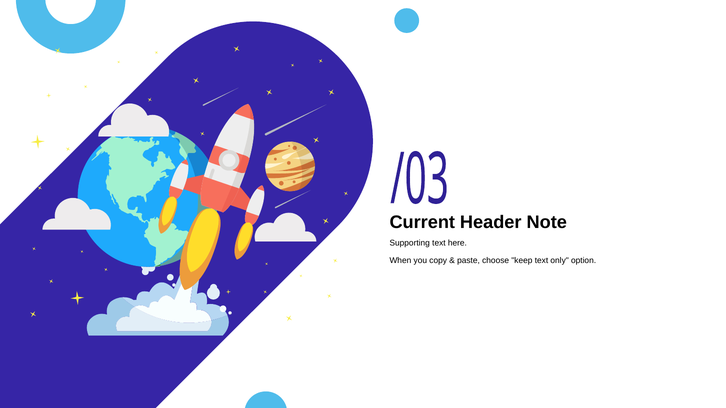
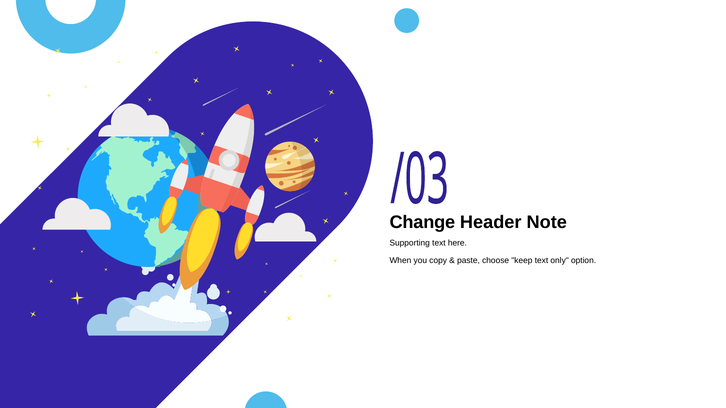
Current: Current -> Change (422, 222)
